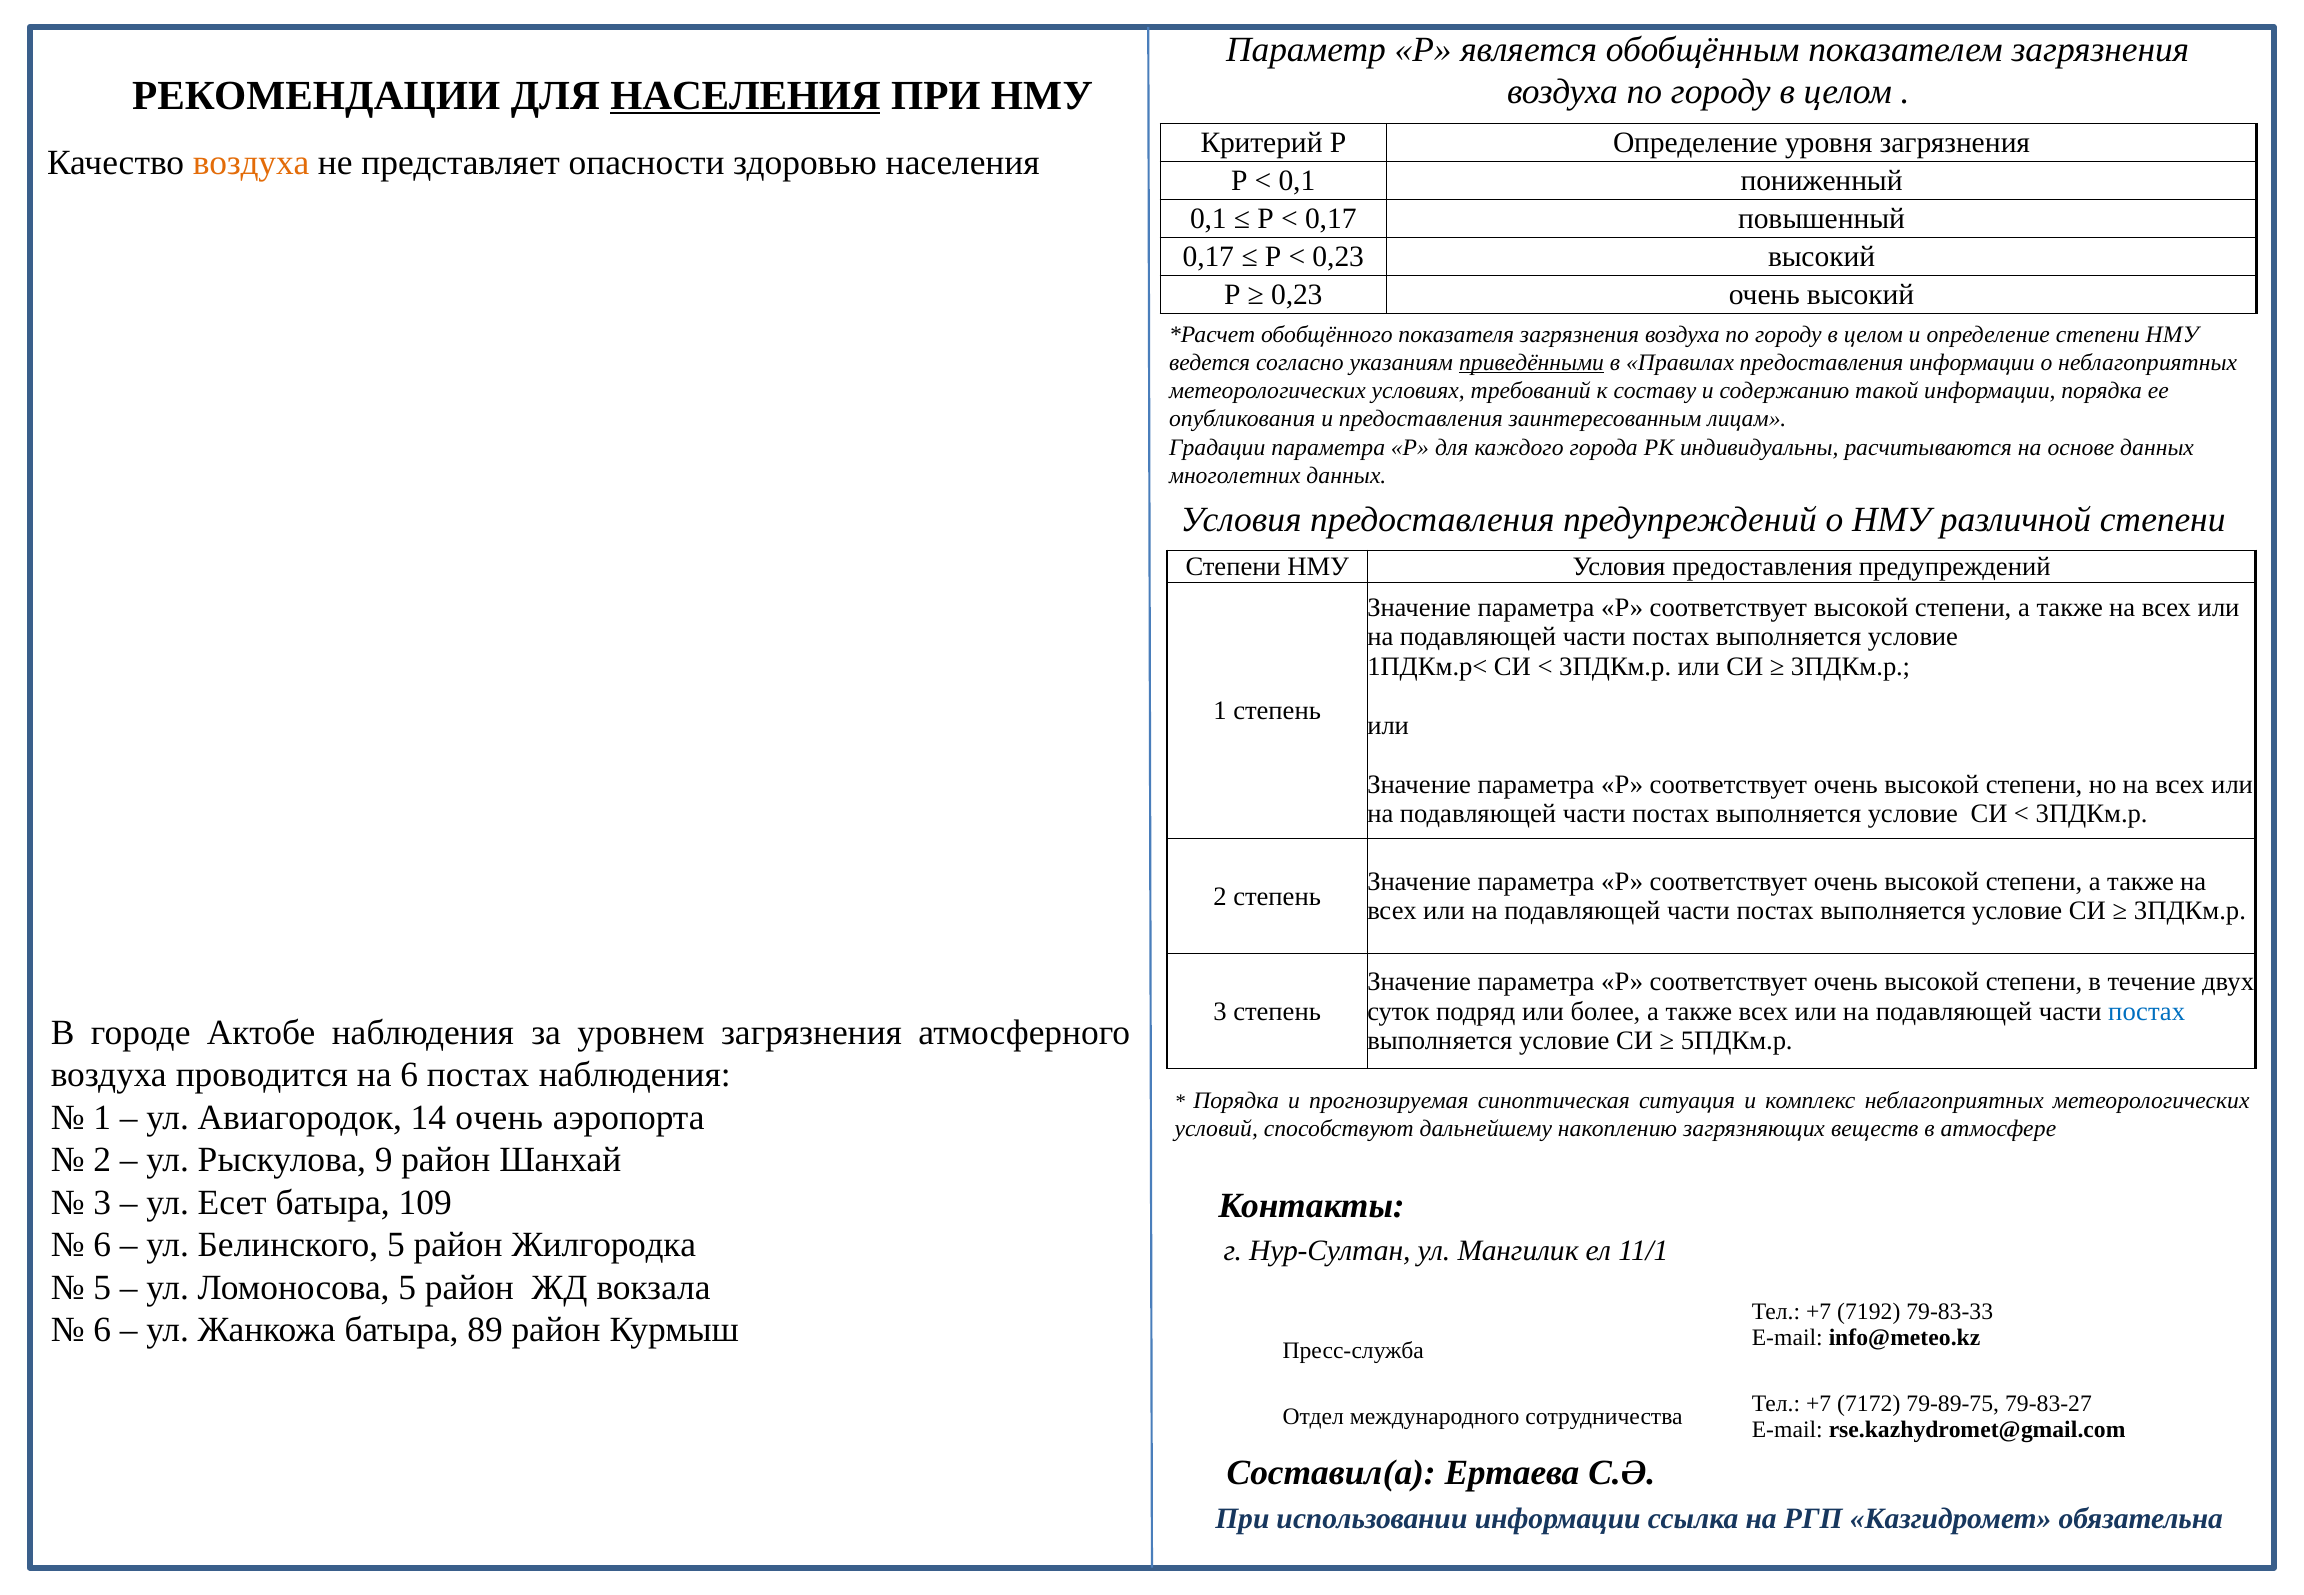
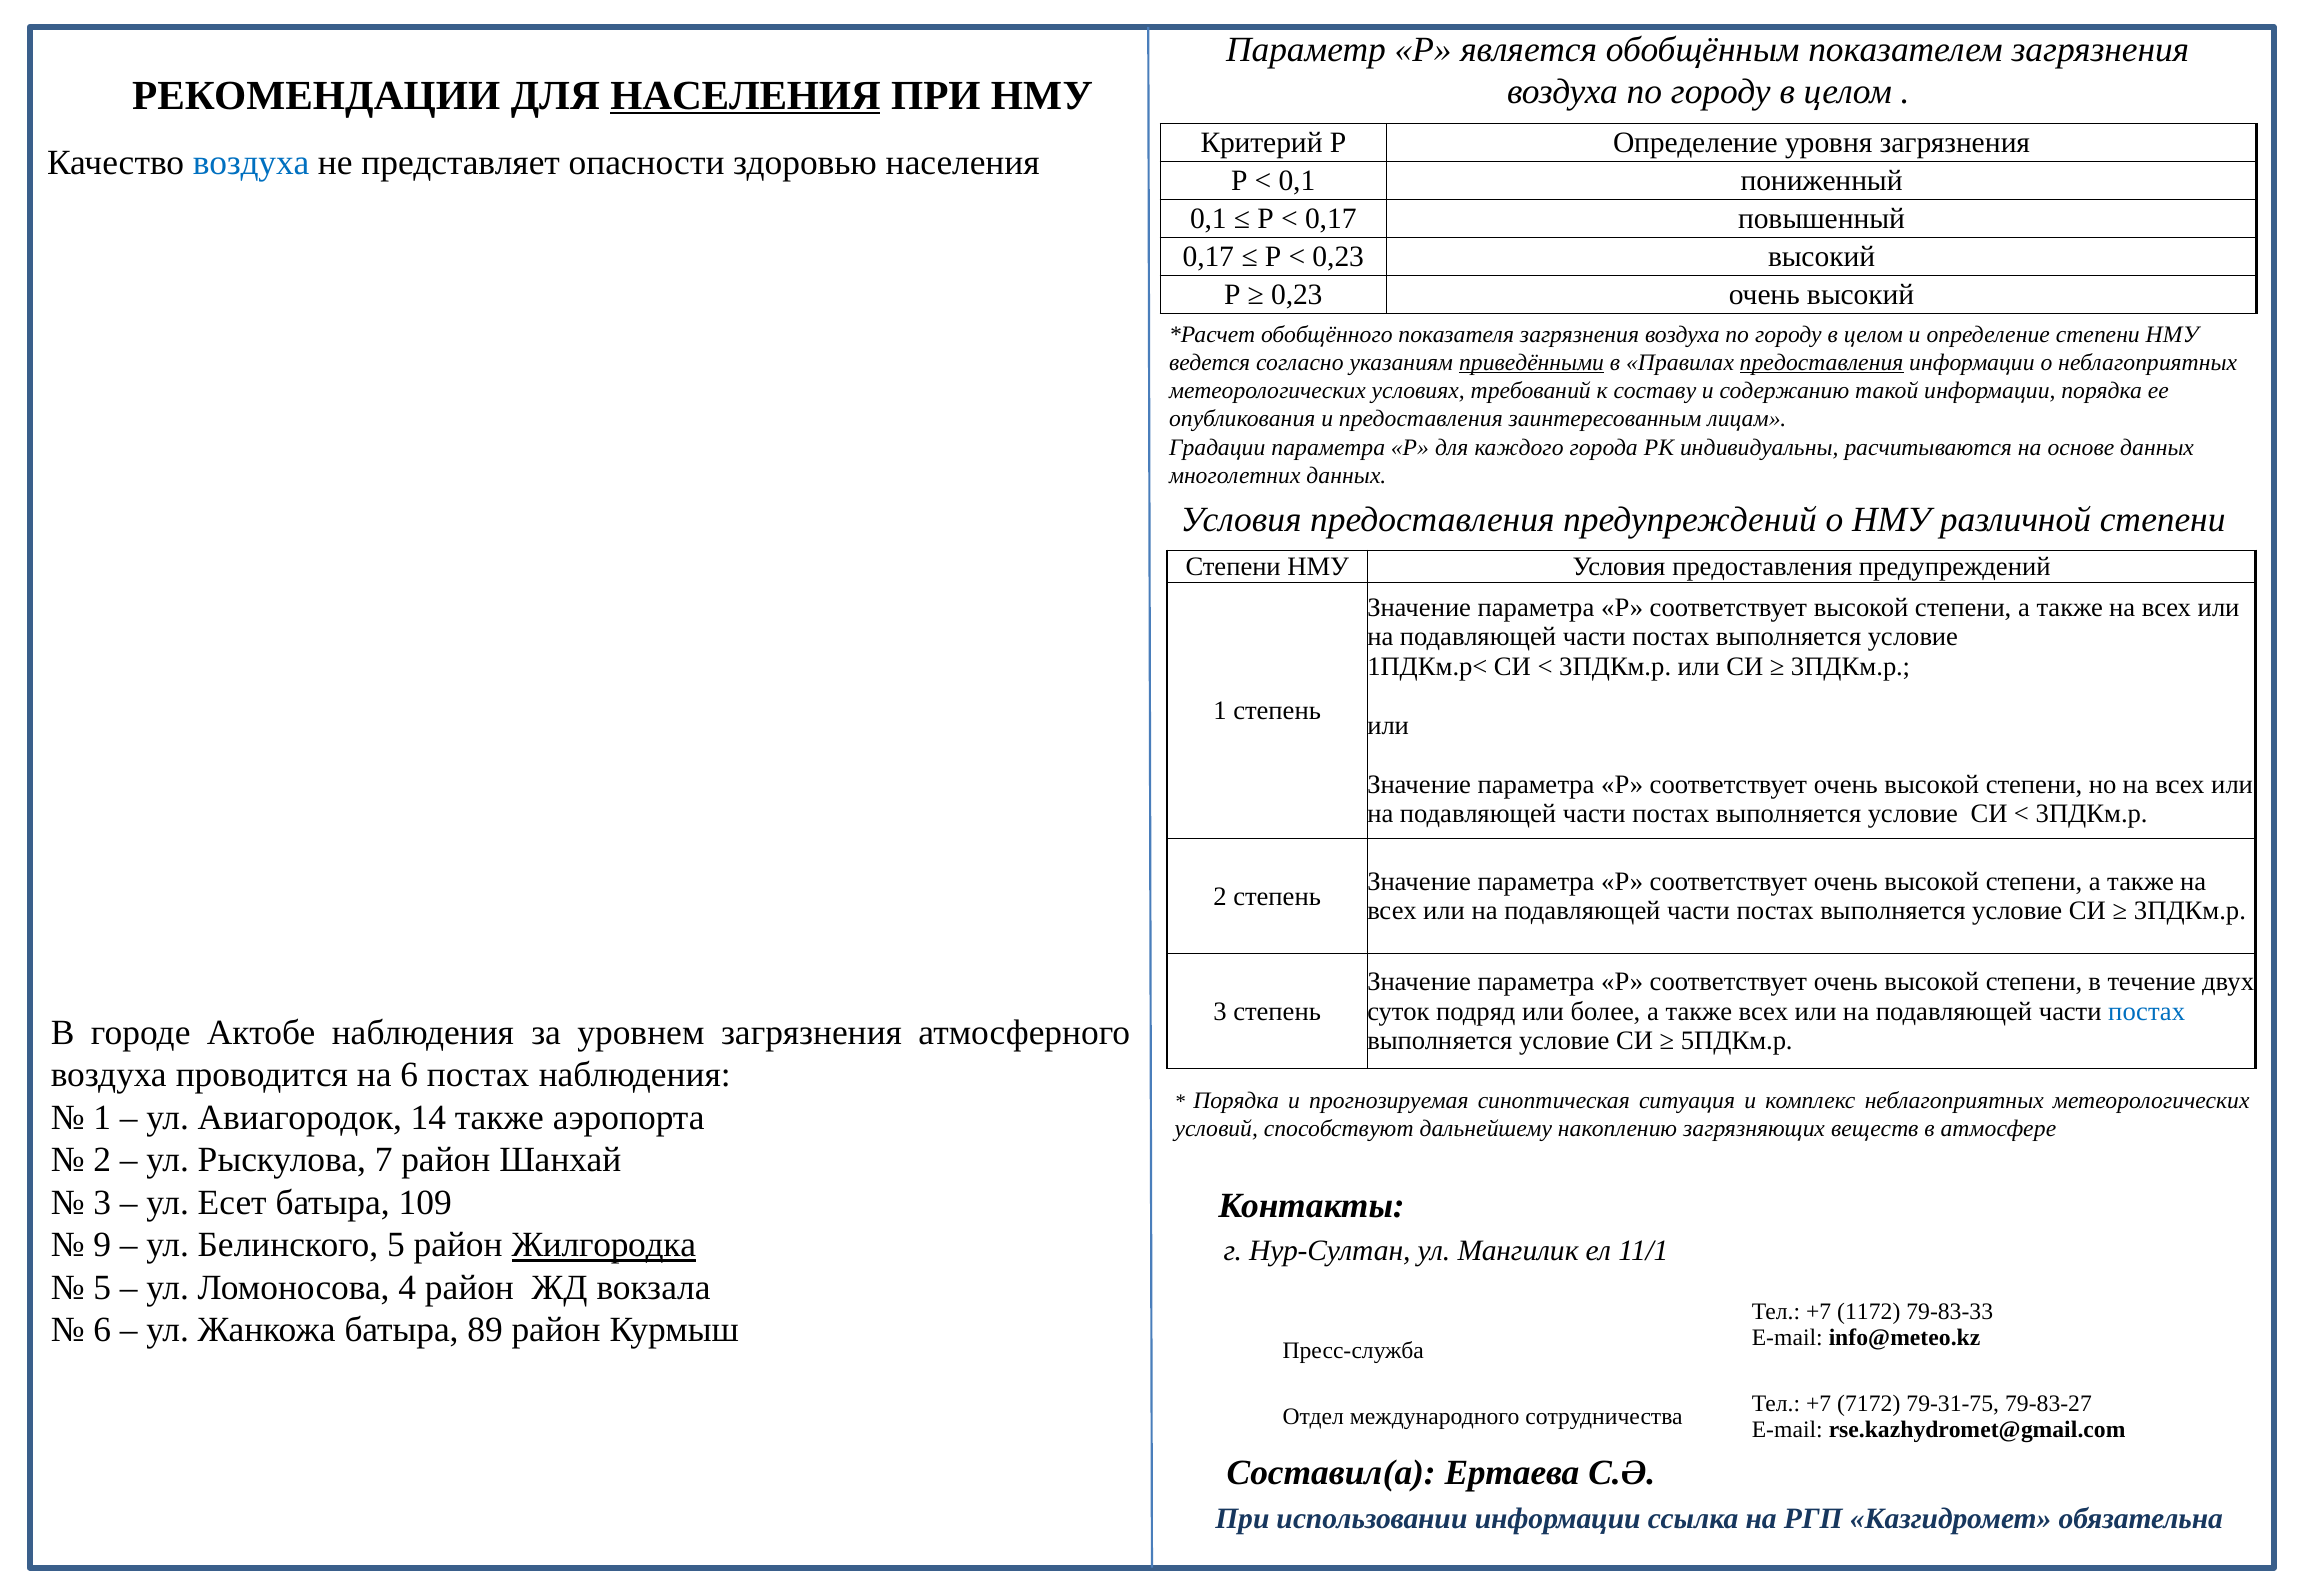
воздуха colour: orange -> blue (251, 163)
предоставления underline: none -> present (1822, 363)
14 очень: очень -> также (499, 1118)
9: 9 -> 7 (384, 1160)
6: 6 -> 9 (102, 1245)
Жилгородка underline: none -> present (604, 1245)
Ломоносова 5: 5 -> 4 (407, 1288)
7192: 7192 -> 1172 (1869, 1312)
79-89-75: 79-89-75 -> 79-31-75 (1953, 1404)
